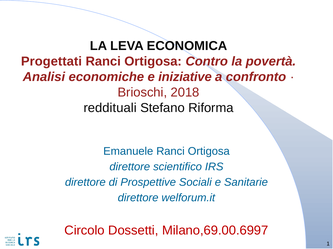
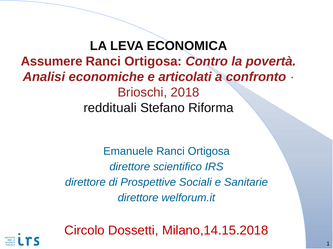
Progettati: Progettati -> Assumere (52, 62)
iniziative: iniziative -> articolati (185, 77)
Milano,69.00.6997: Milano,69.00.6997 -> Milano,14.15.2018 (215, 231)
